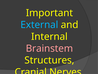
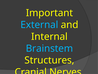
Brainstem colour: pink -> light blue (49, 48)
